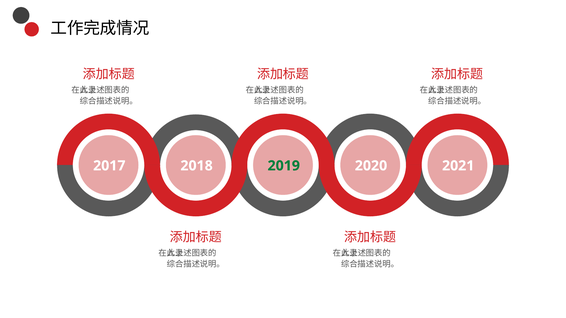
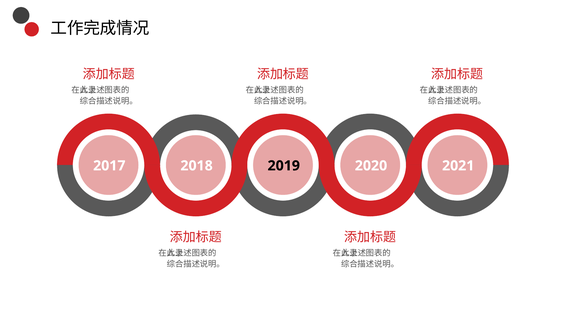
2019 colour: green -> black (284, 166)
